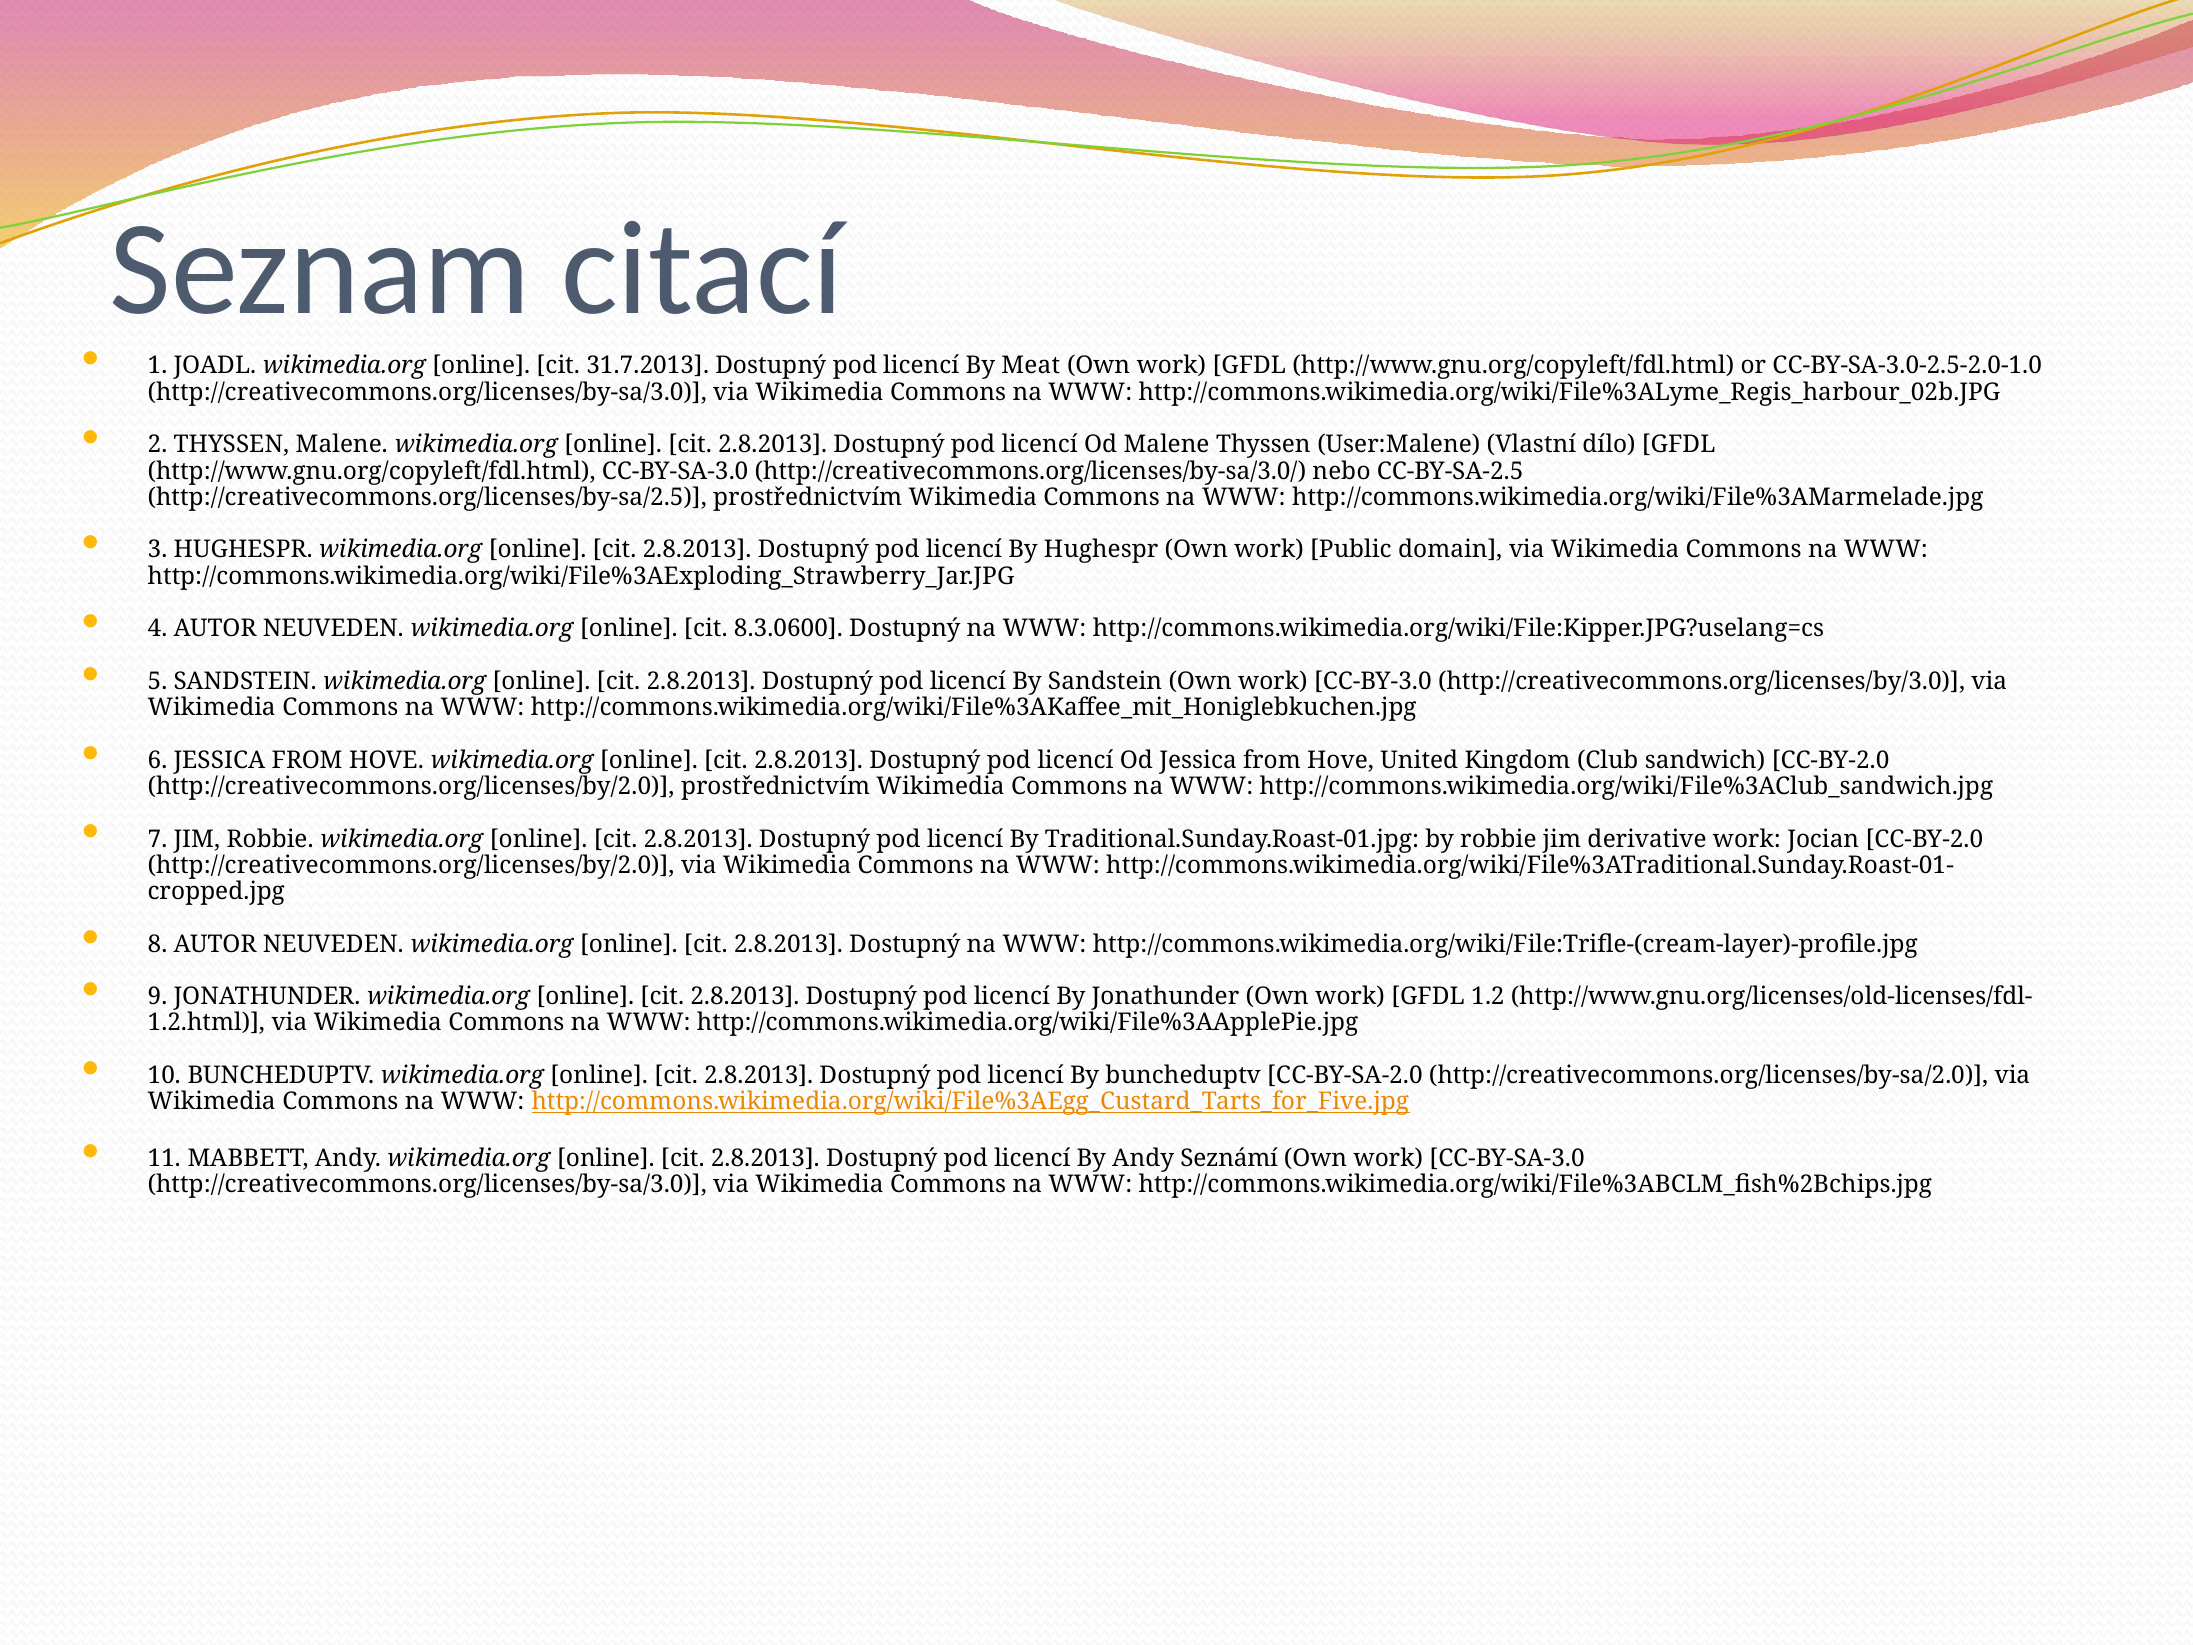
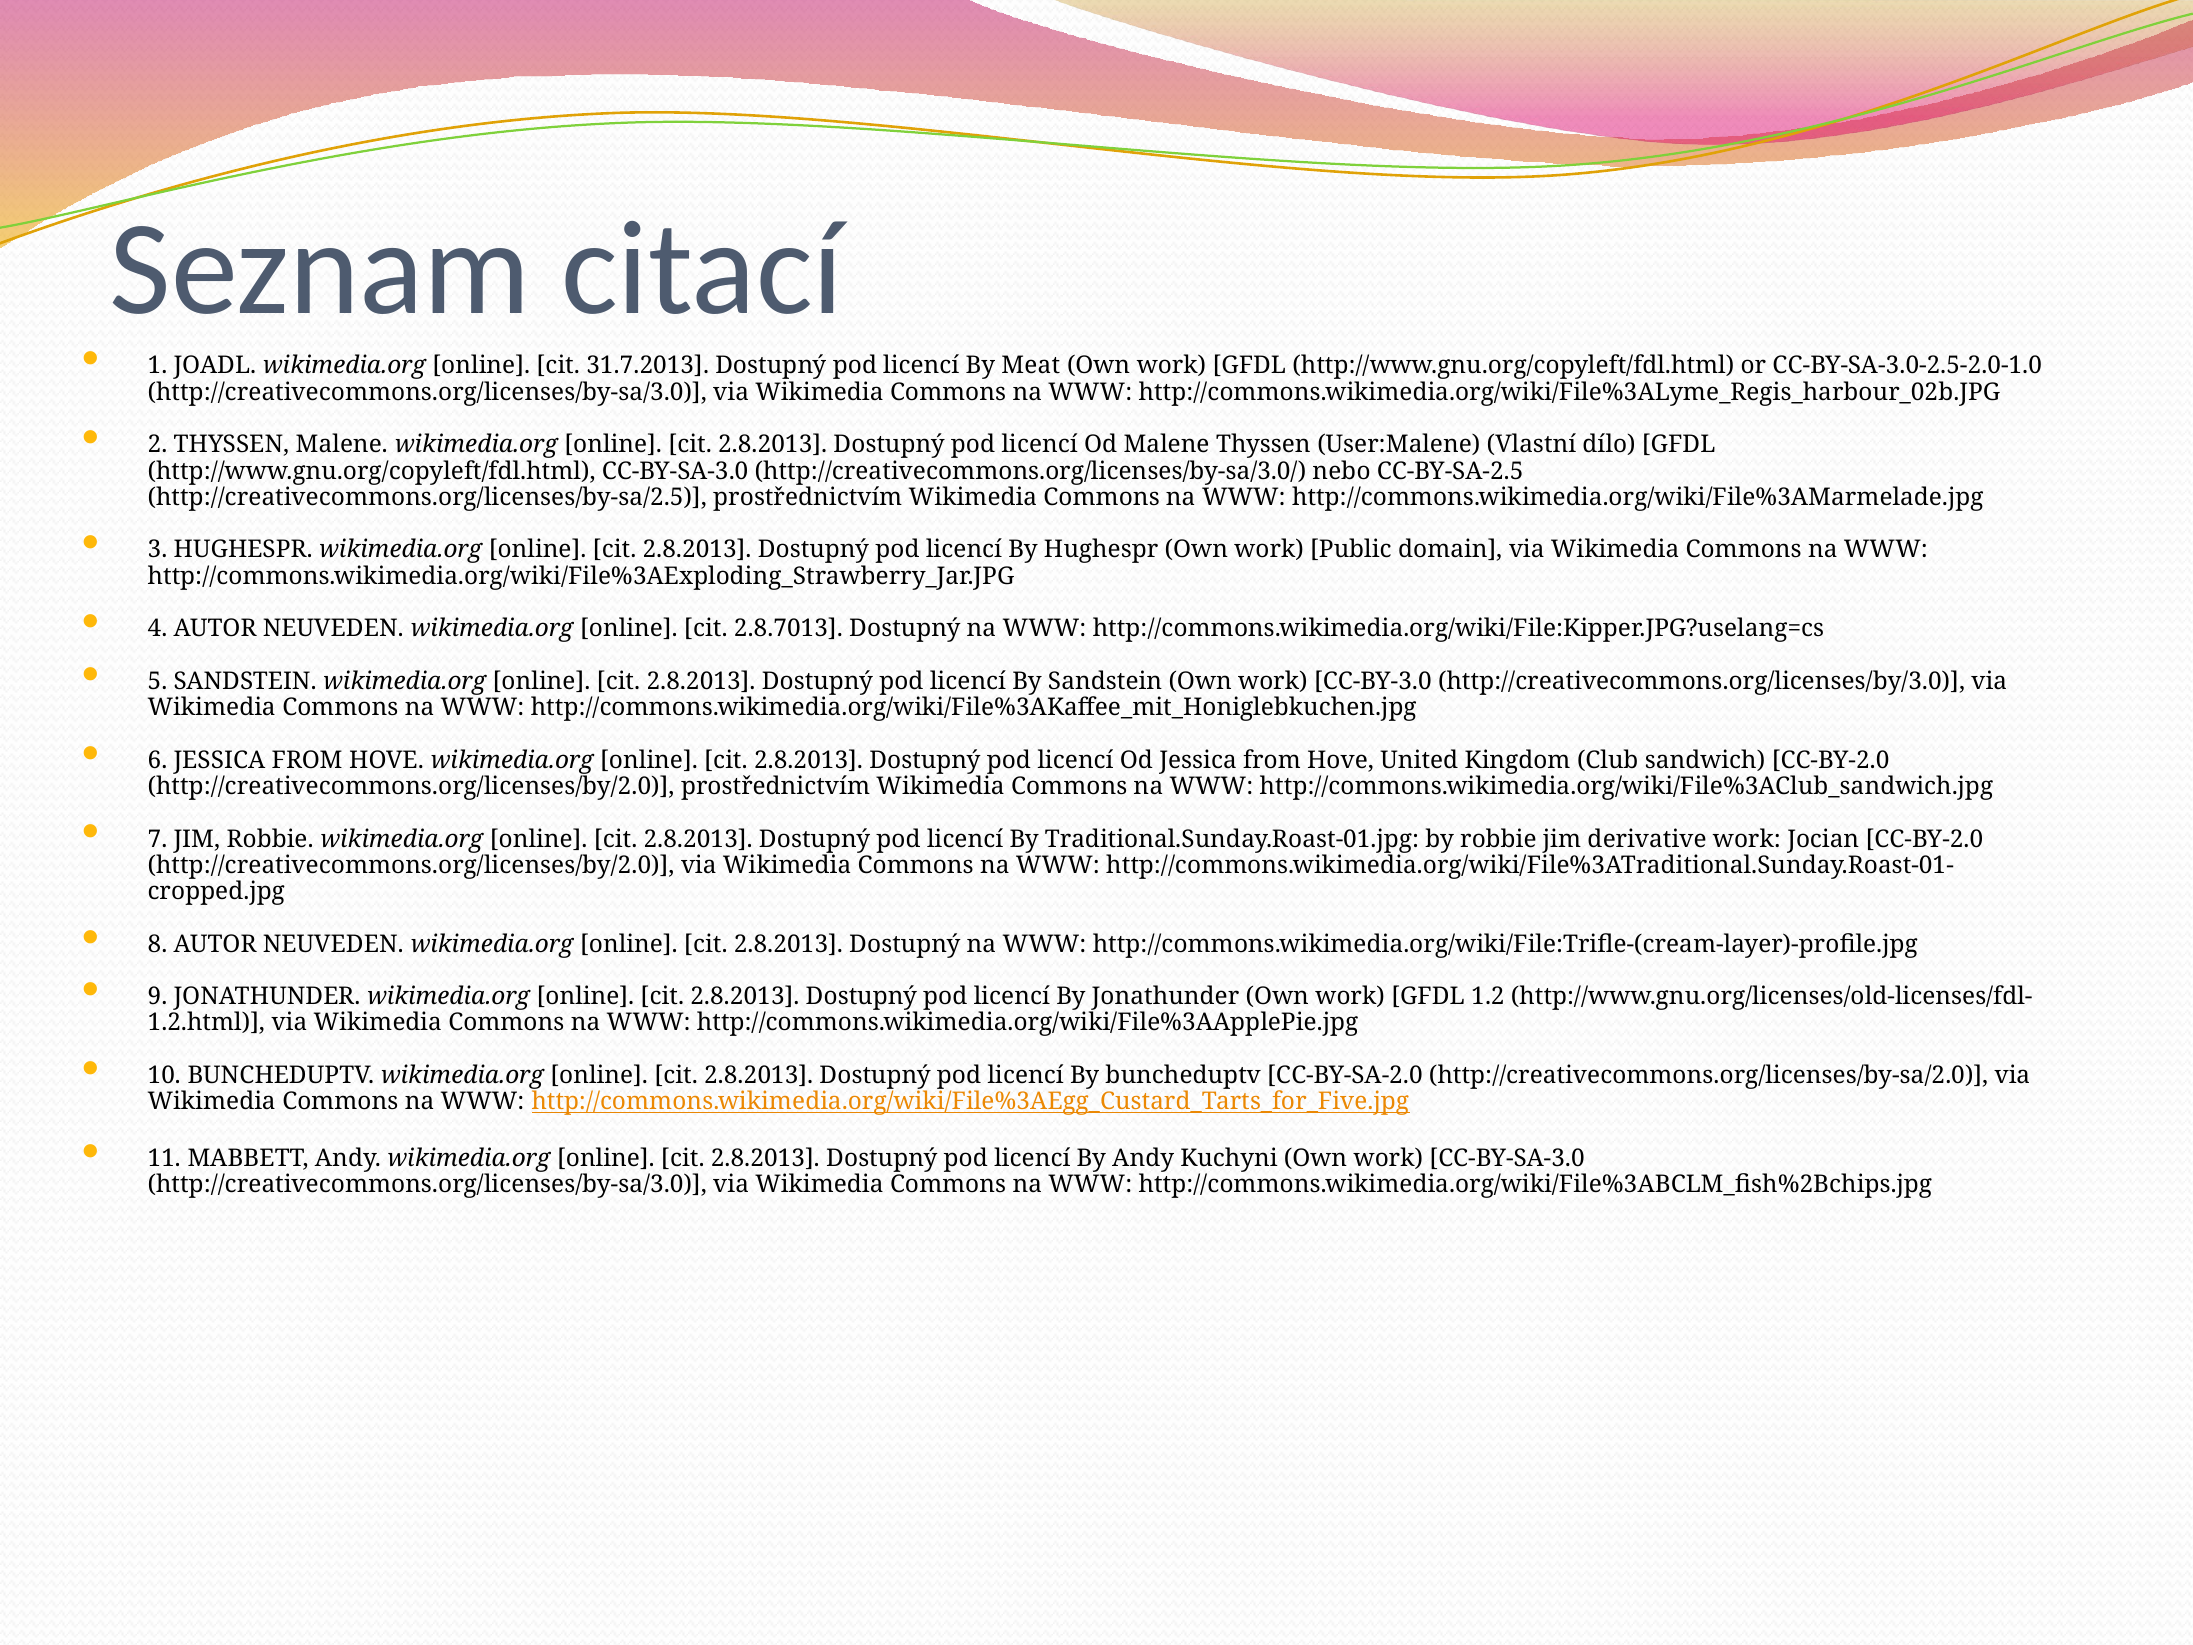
8.3.0600: 8.3.0600 -> 2.8.7013 (788, 629)
Seznámí: Seznámí -> Kuchyni (1229, 1158)
